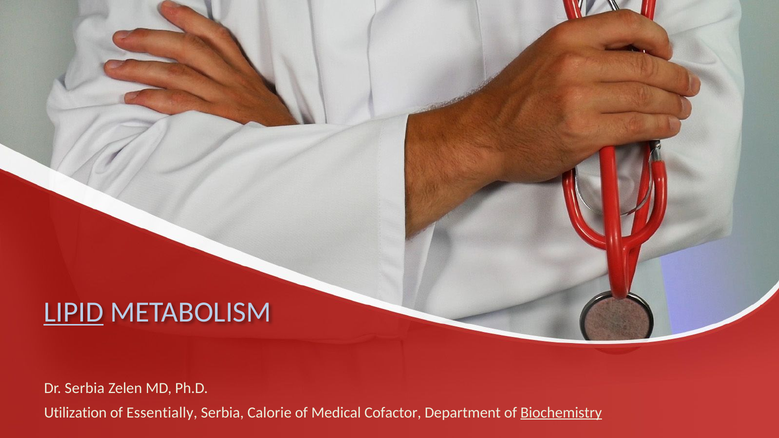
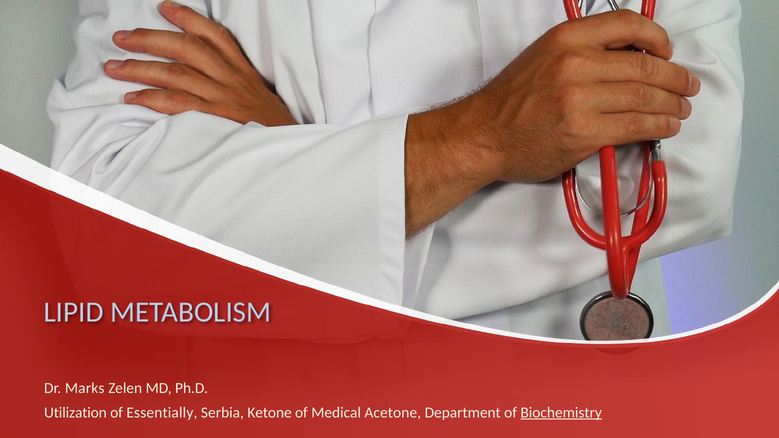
LIPID underline: present -> none (74, 312)
Dr Serbia: Serbia -> Marks (85, 388)
Calorie: Calorie -> Ketone (270, 413)
Cofactor: Cofactor -> Acetone (393, 413)
